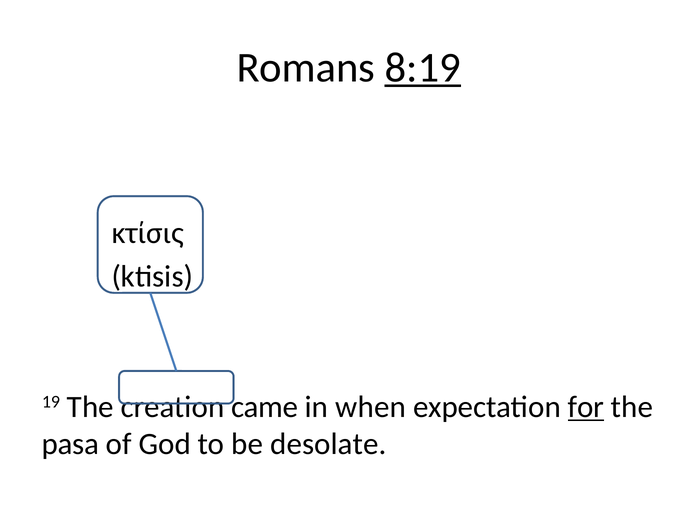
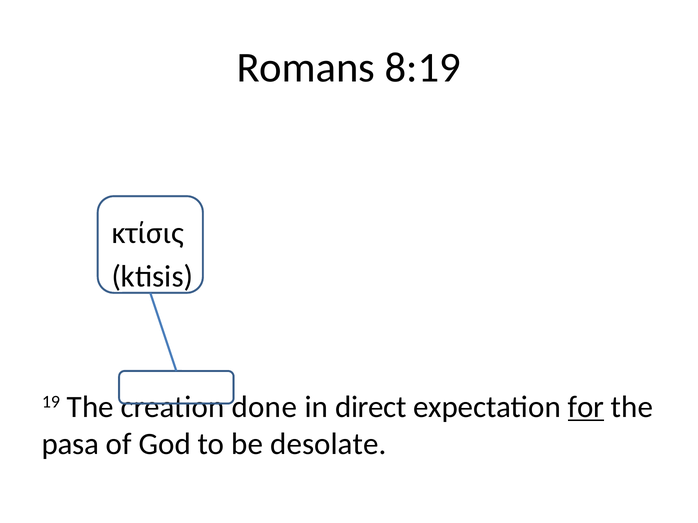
8:19 underline: present -> none (423, 68)
came: came -> done (264, 407)
when: when -> direct (371, 407)
